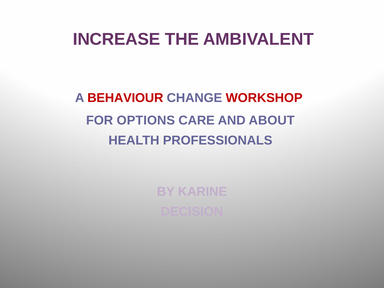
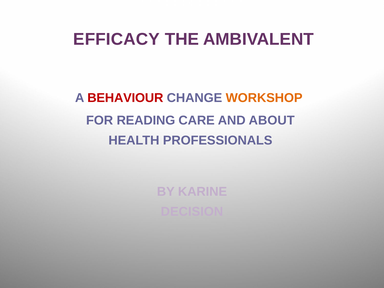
INCREASE: INCREASE -> EFFICACY (116, 39)
WORKSHOP colour: red -> orange (264, 98)
OPTIONS: OPTIONS -> READING (146, 120)
